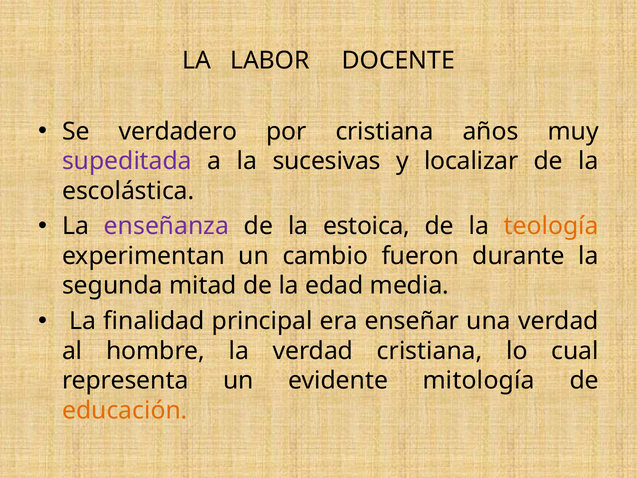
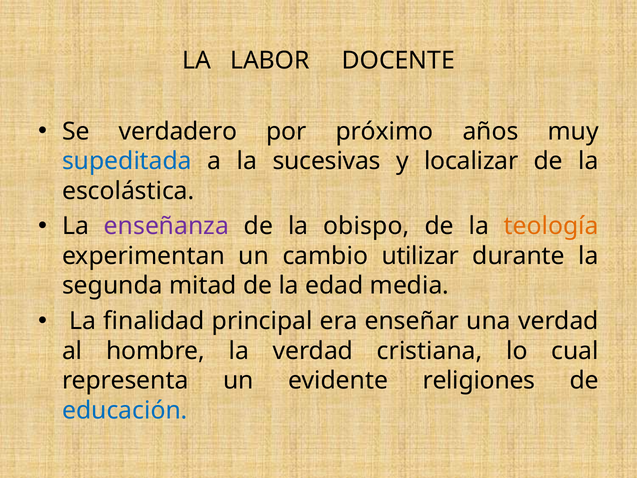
por cristiana: cristiana -> próximo (385, 131)
supeditada colour: purple -> blue (127, 161)
estoica: estoica -> obispo (366, 226)
fueron: fueron -> utilizar (420, 256)
mitología: mitología -> religiones (479, 381)
educación colour: orange -> blue (125, 410)
